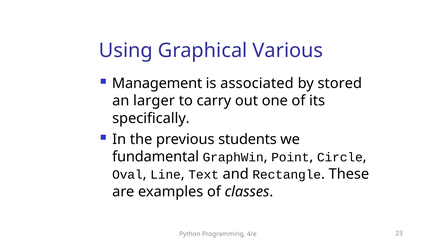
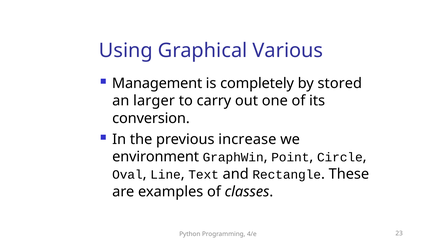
associated: associated -> completely (257, 83)
specifically: specifically -> conversion (151, 118)
students: students -> increase (247, 139)
fundamental: fundamental -> environment (156, 157)
